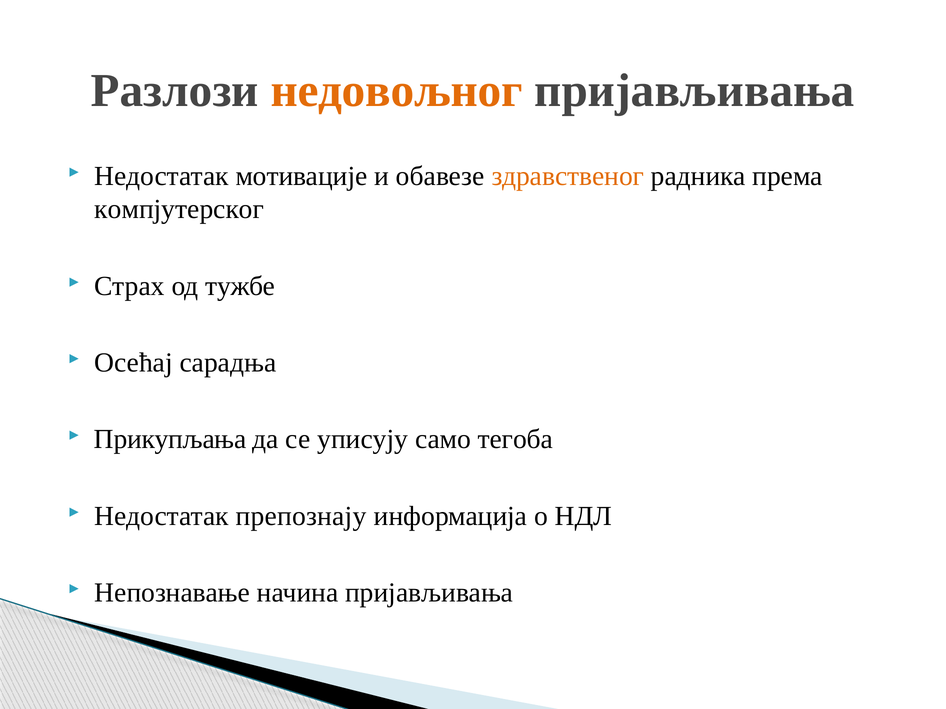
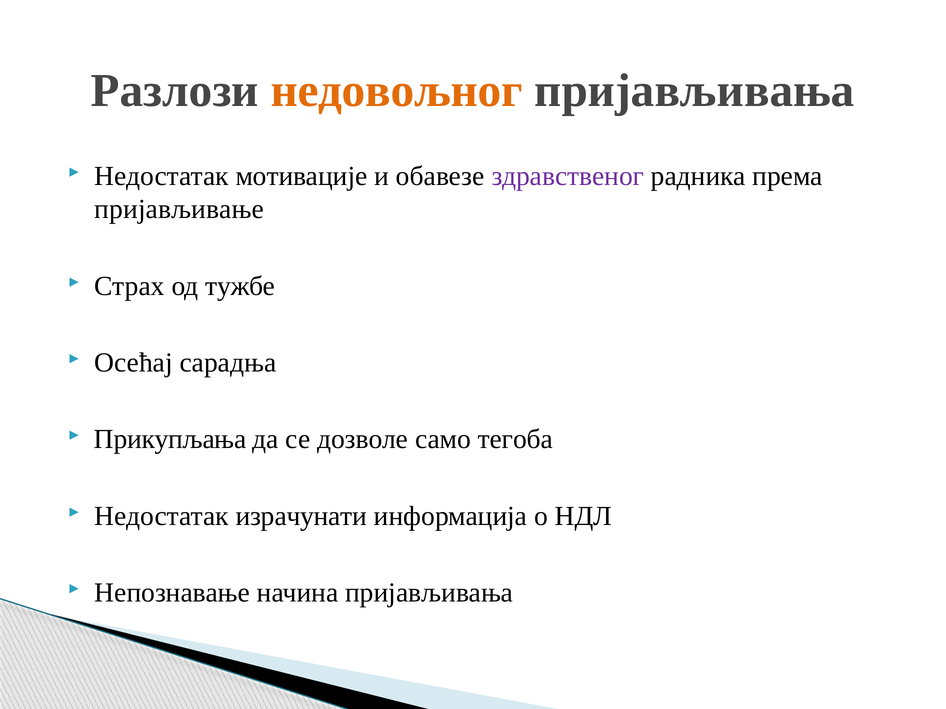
здравственог colour: orange -> purple (568, 176)
компјутерског: компјутерског -> пријављивање (179, 210)
уписују: уписују -> дозволе (363, 440)
препознају: препознају -> израчунати (301, 516)
